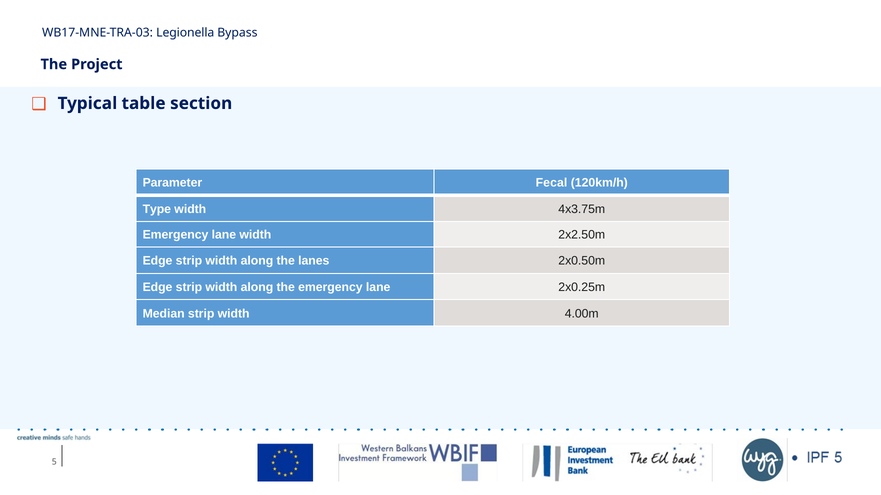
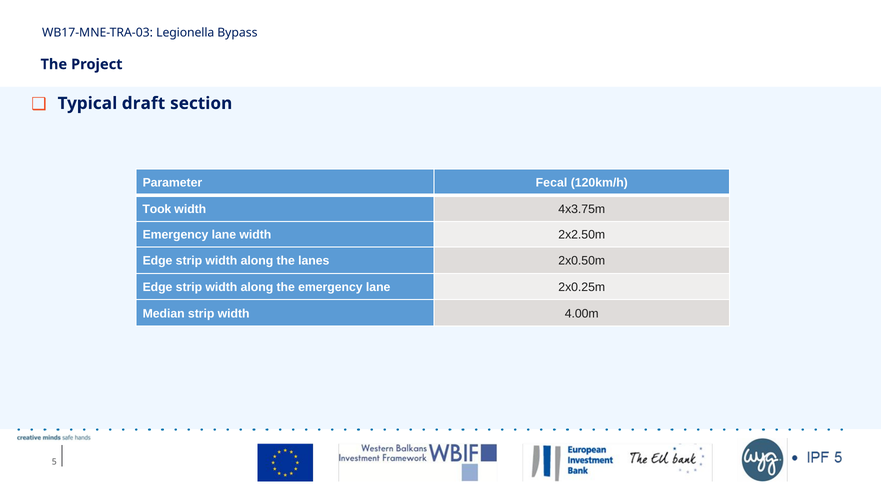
table: table -> draft (143, 103)
Type: Type -> Took (157, 209)
